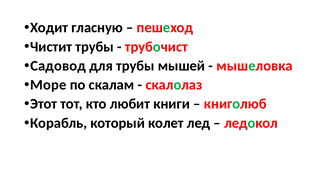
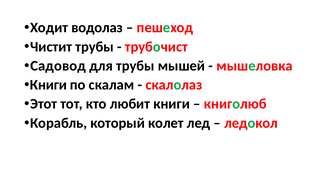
гласную: гласную -> водолаз (97, 28)
Море: Море -> Книги (48, 85)
